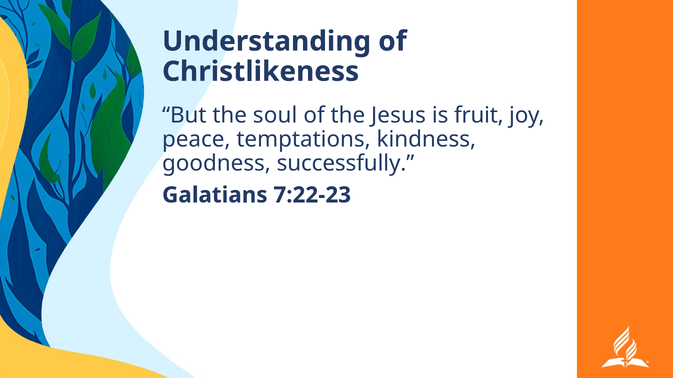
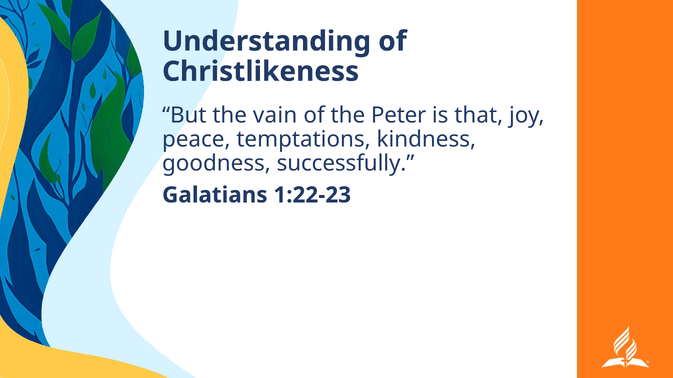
soul: soul -> vain (275, 115)
Jesus: Jesus -> Peter (399, 115)
fruit: fruit -> that (479, 115)
7:22-23: 7:22-23 -> 1:22-23 (312, 195)
